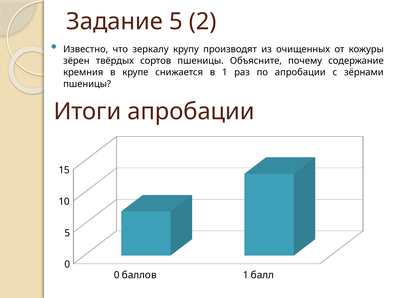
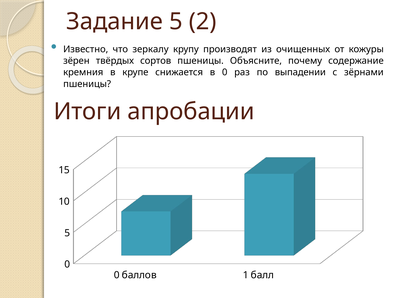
в 1: 1 -> 0 (225, 72)
по апробации: апробации -> выпадении (300, 72)
